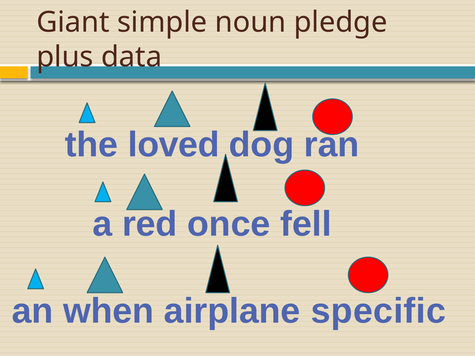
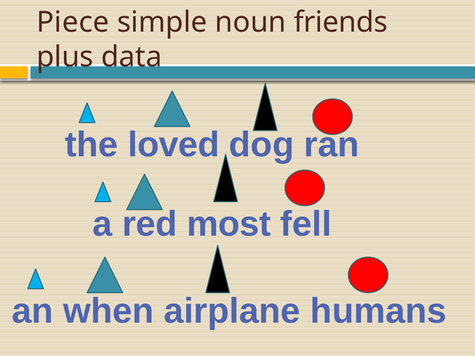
Giant: Giant -> Piece (73, 22)
pledge: pledge -> friends (341, 22)
once: once -> most (229, 224)
specific: specific -> humans (379, 311)
